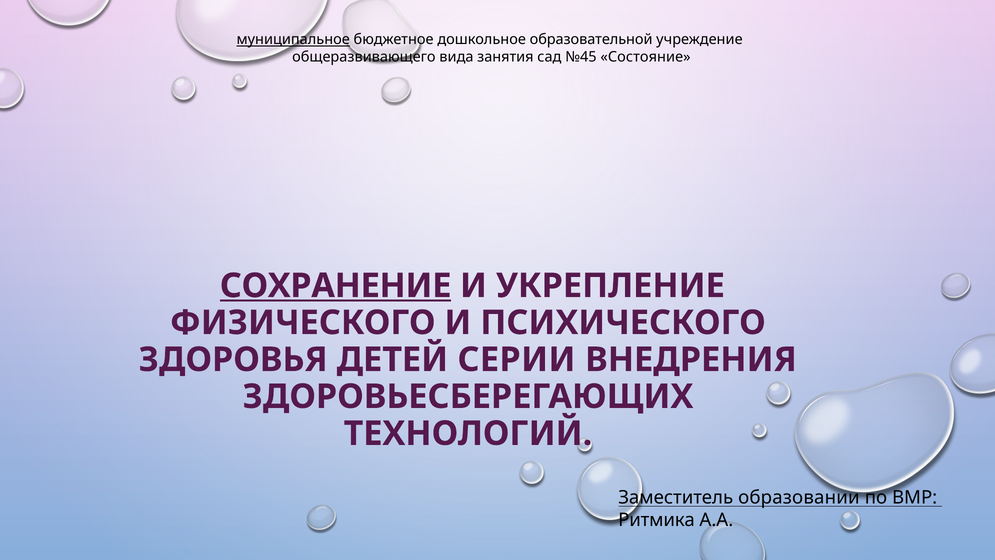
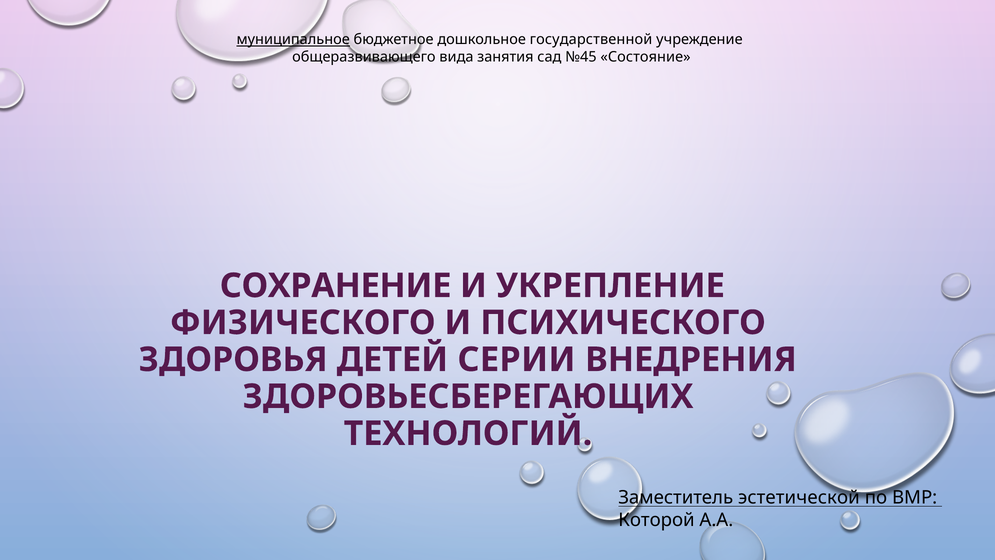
образовательной: образовательной -> государственной (591, 40)
СОХРАНЕНИЕ underline: present -> none (336, 286)
образовании: образовании -> эстетической (799, 498)
Ритмика: Ритмика -> Которой (656, 520)
